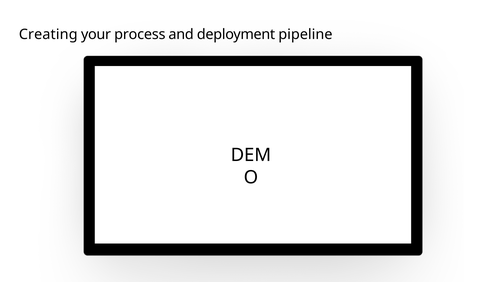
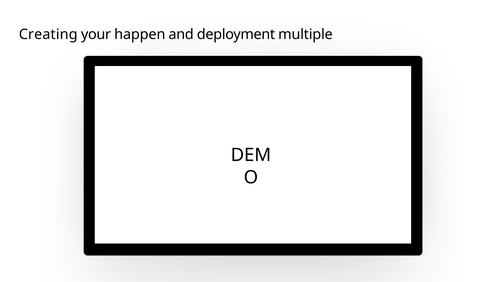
process: process -> happen (140, 34)
pipeline: pipeline -> multiple (306, 34)
